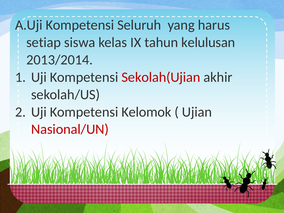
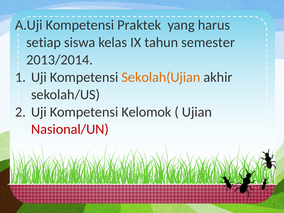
Seluruh: Seluruh -> Praktek (139, 25)
kelulusan: kelulusan -> semester (208, 42)
Sekolah(Ujian colour: red -> orange (161, 77)
